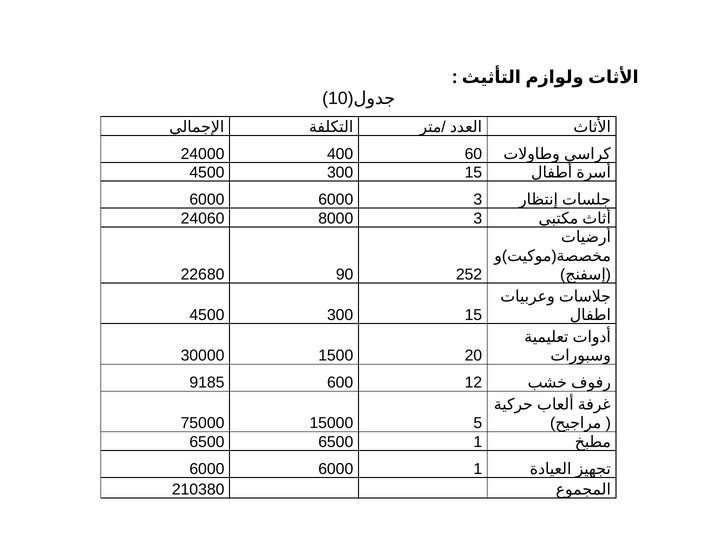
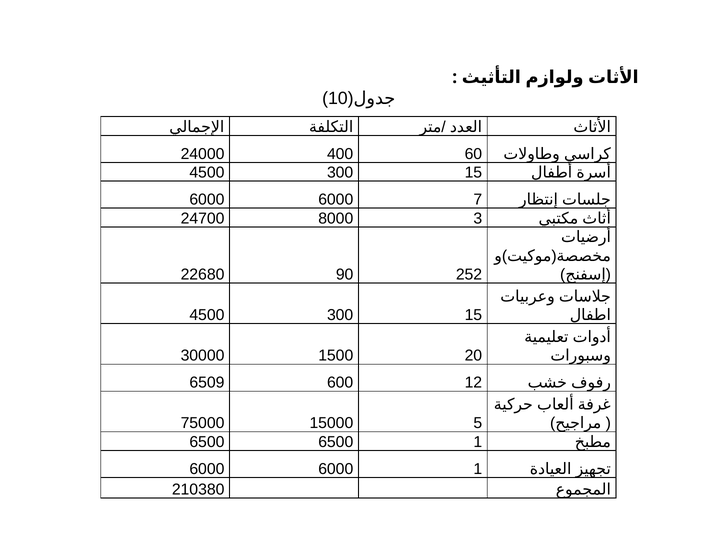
6000 3: 3 -> 7 (478, 200)
24060: 24060 -> 24700 (203, 218)
9185: 9185 -> 6509 (207, 383)
